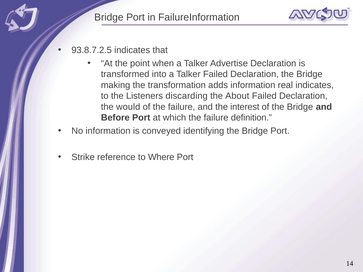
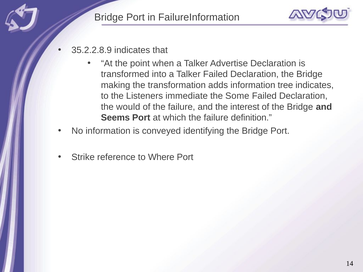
93.8.7.2.5: 93.8.7.2.5 -> 35.2.2.8.9 (92, 50)
real: real -> tree (285, 85)
discarding: discarding -> immediate (187, 96)
About: About -> Some (237, 96)
Before: Before -> Seems (115, 118)
